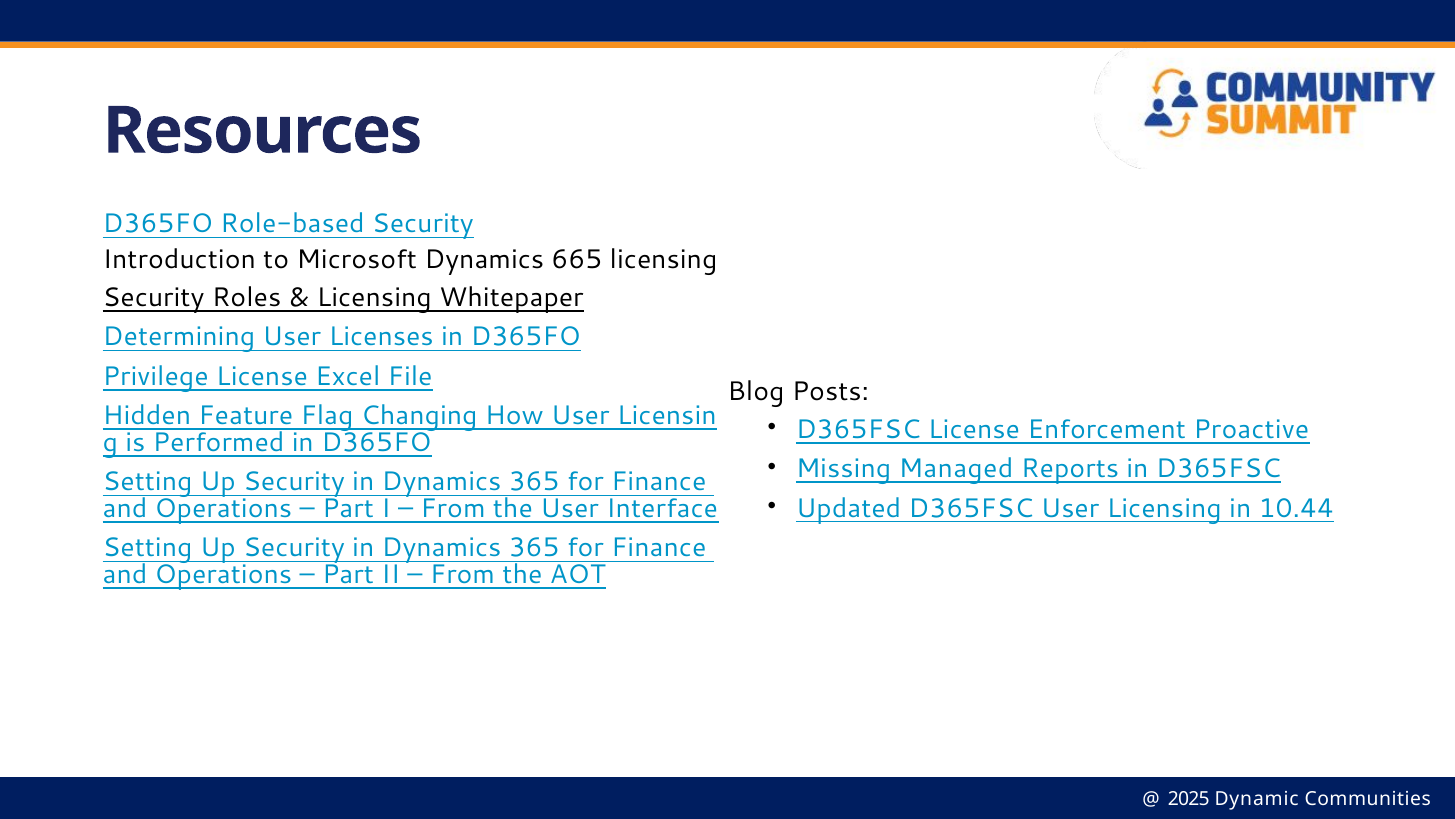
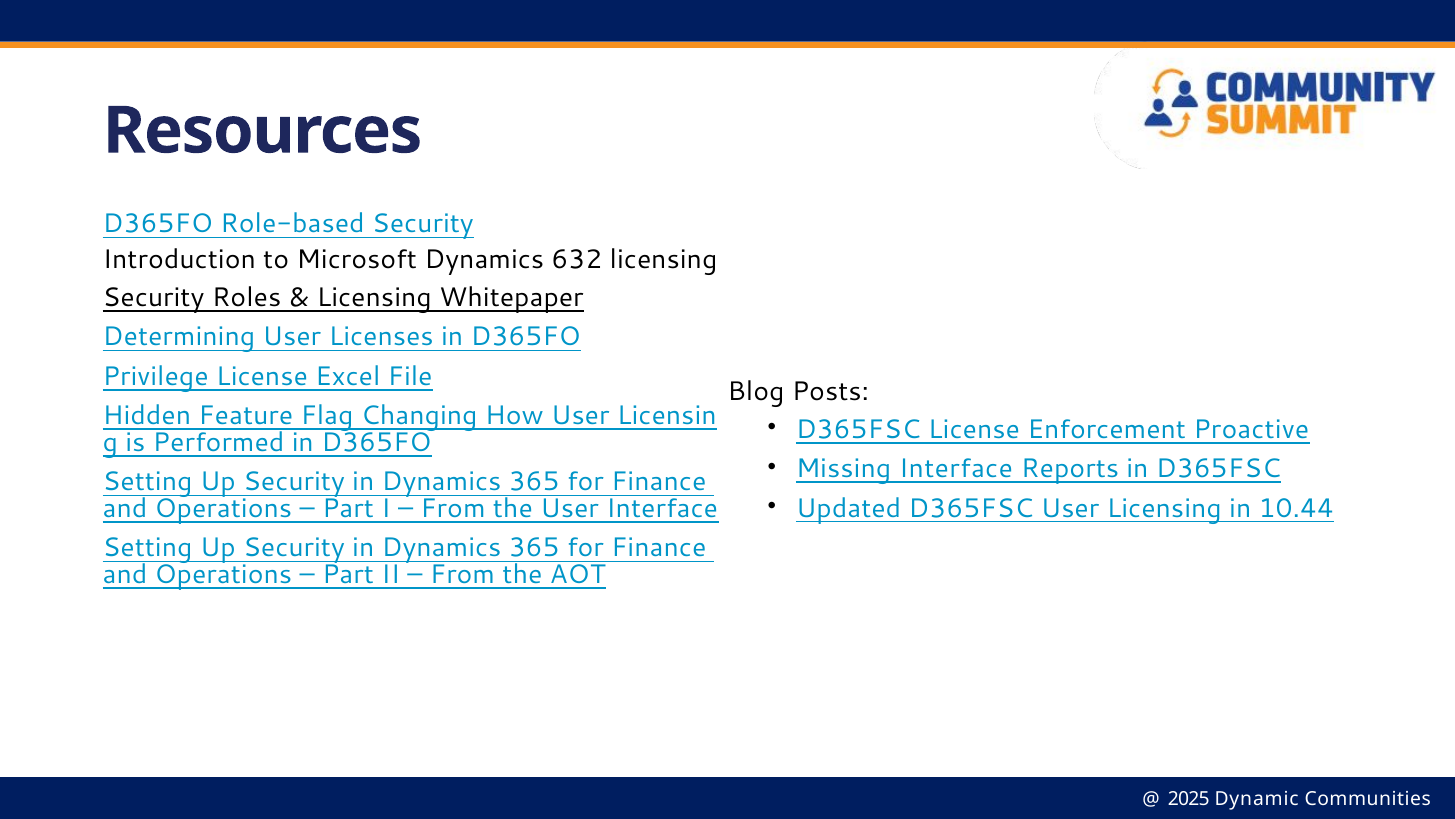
665: 665 -> 632 (577, 260)
Missing Managed: Managed -> Interface (956, 468)
